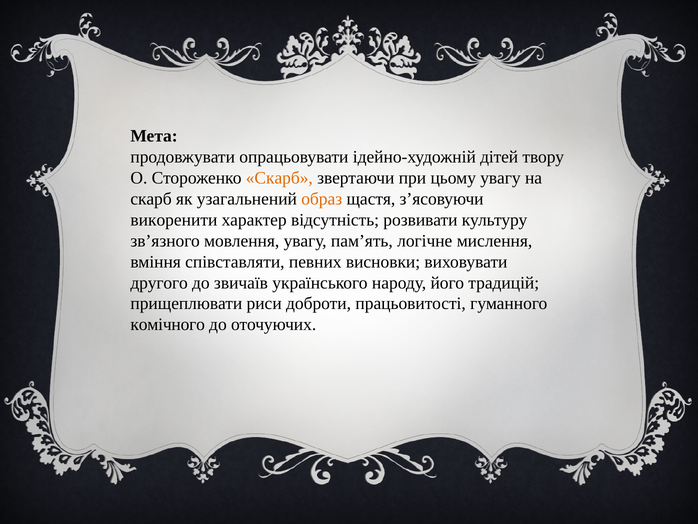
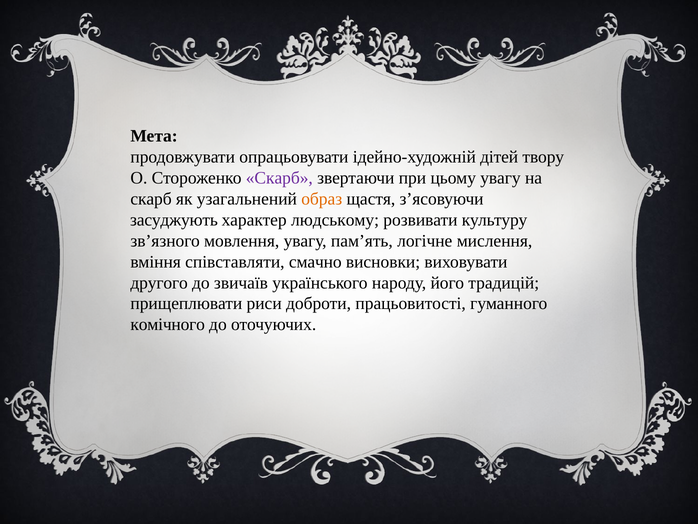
Скарб colour: orange -> purple (279, 178)
викоренити: викоренити -> засуджують (174, 220)
відсутність: відсутність -> людському (335, 220)
певних: певних -> смачно (315, 262)
